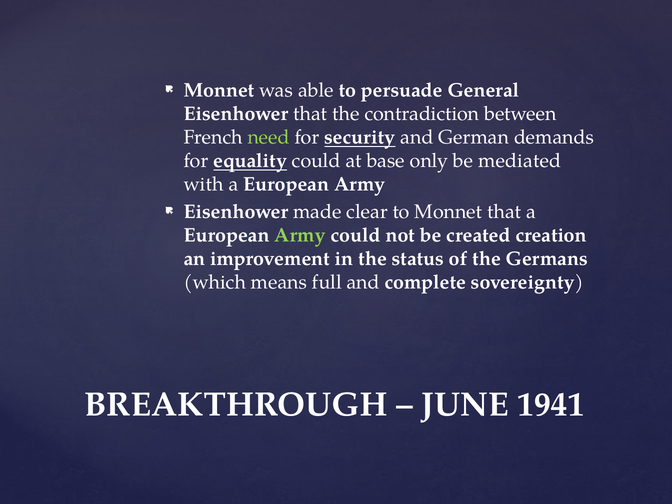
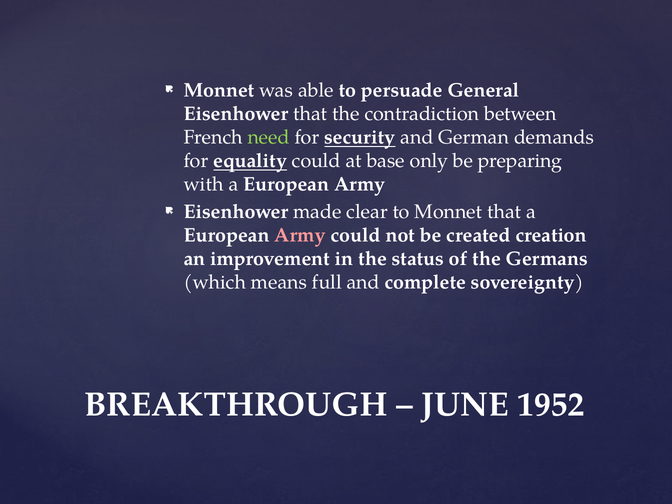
mediated: mediated -> preparing (520, 161)
Army colour: light green -> pink (300, 235)
1941: 1941 -> 1952 (551, 404)
